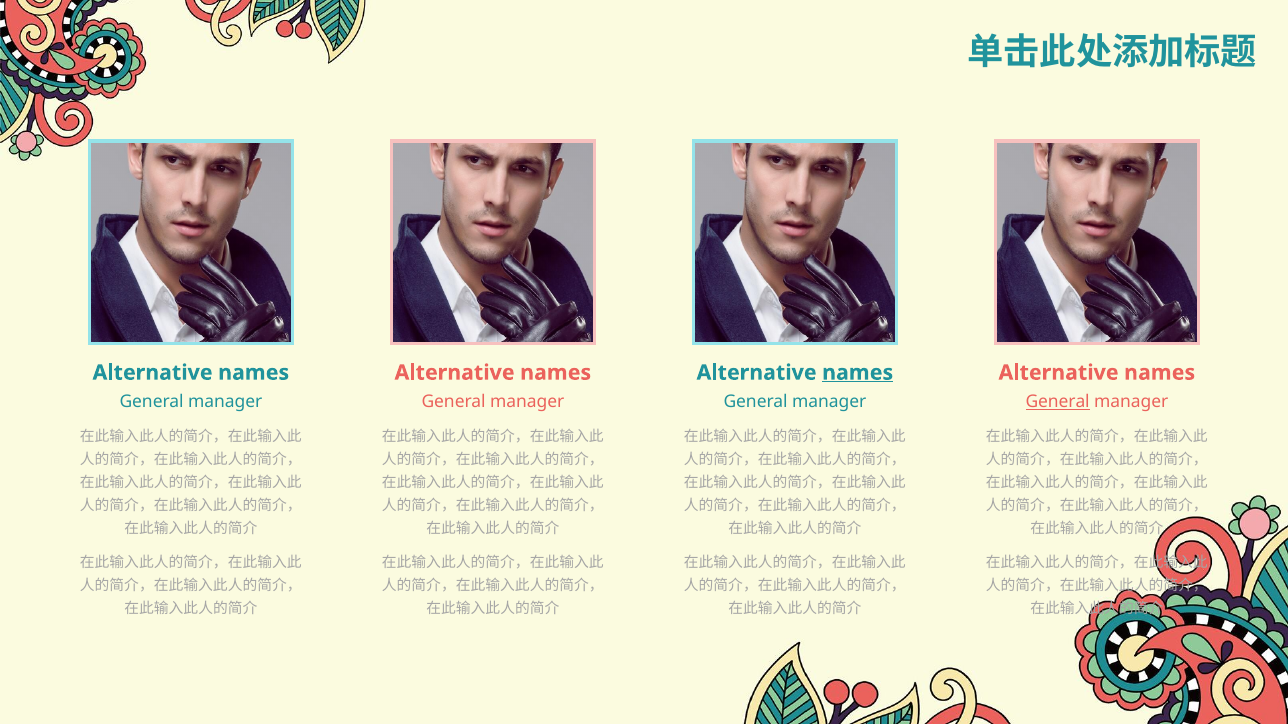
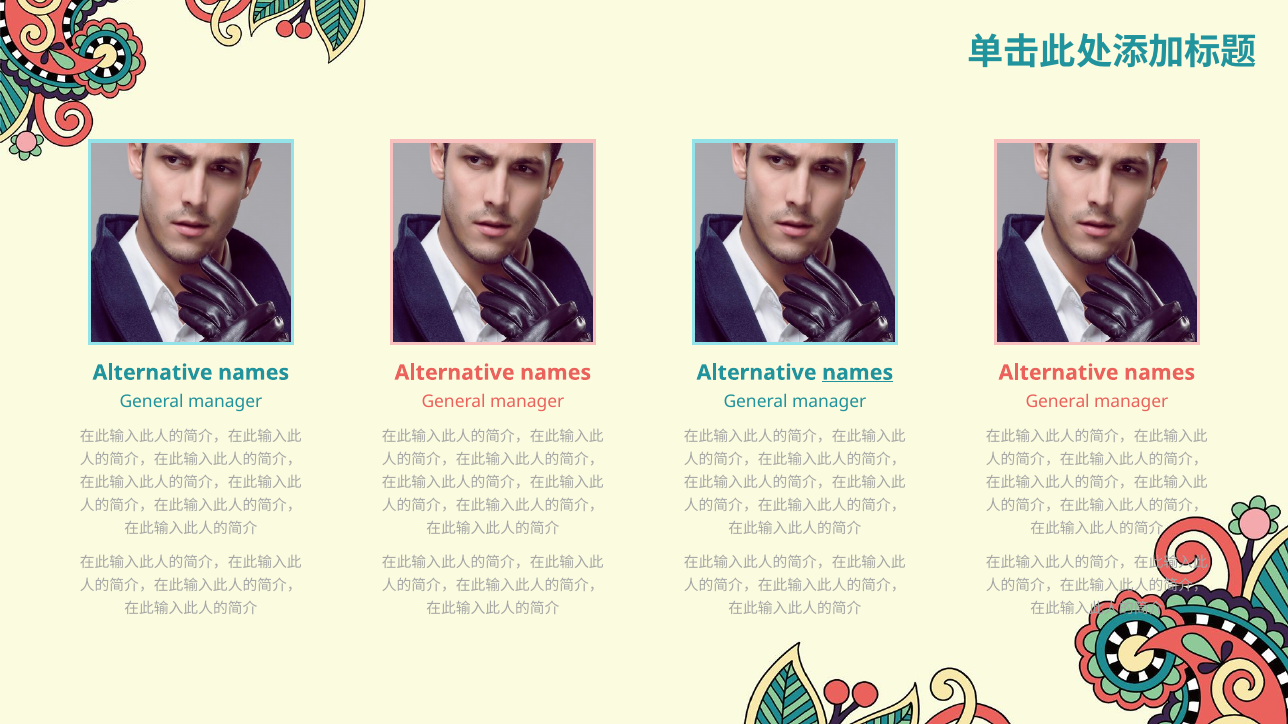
General underline: present -> none (1058, 402)
